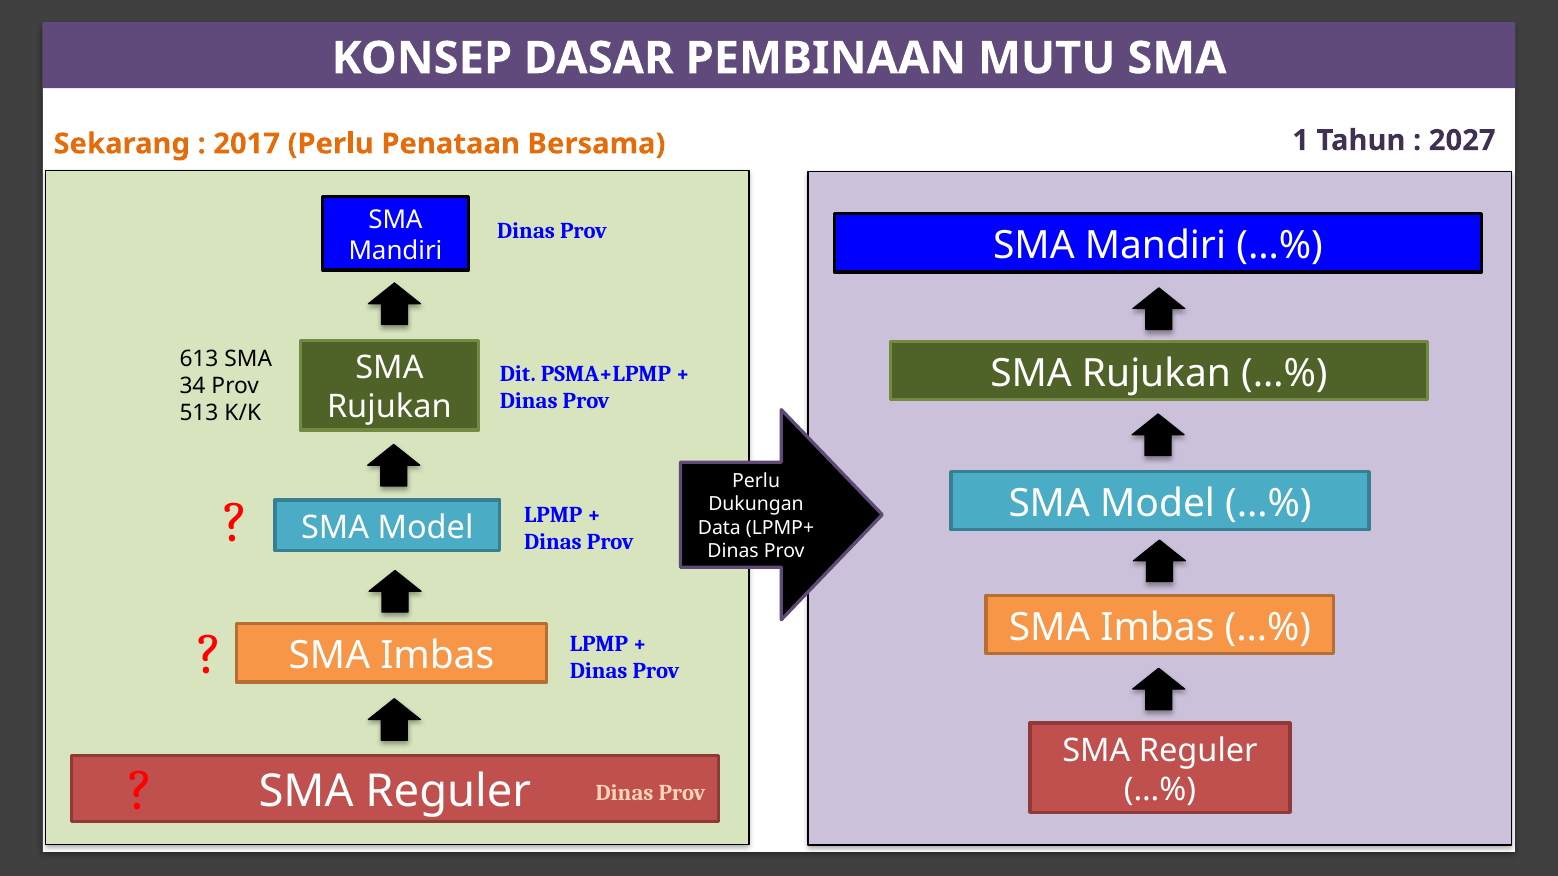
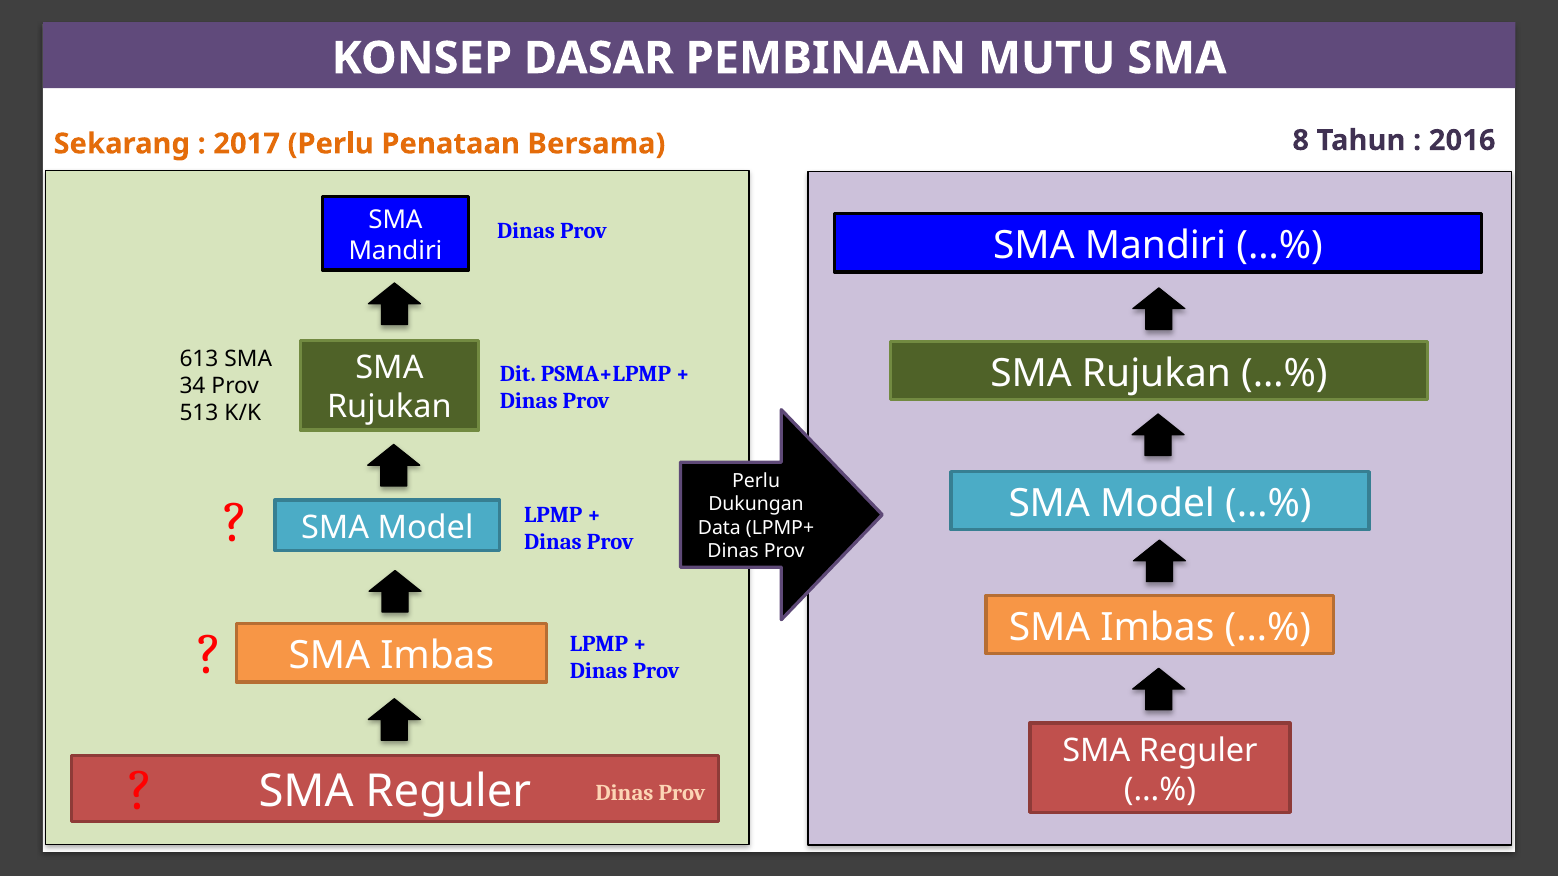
1: 1 -> 8 (1301, 140)
2027: 2027 -> 2016 (1462, 140)
